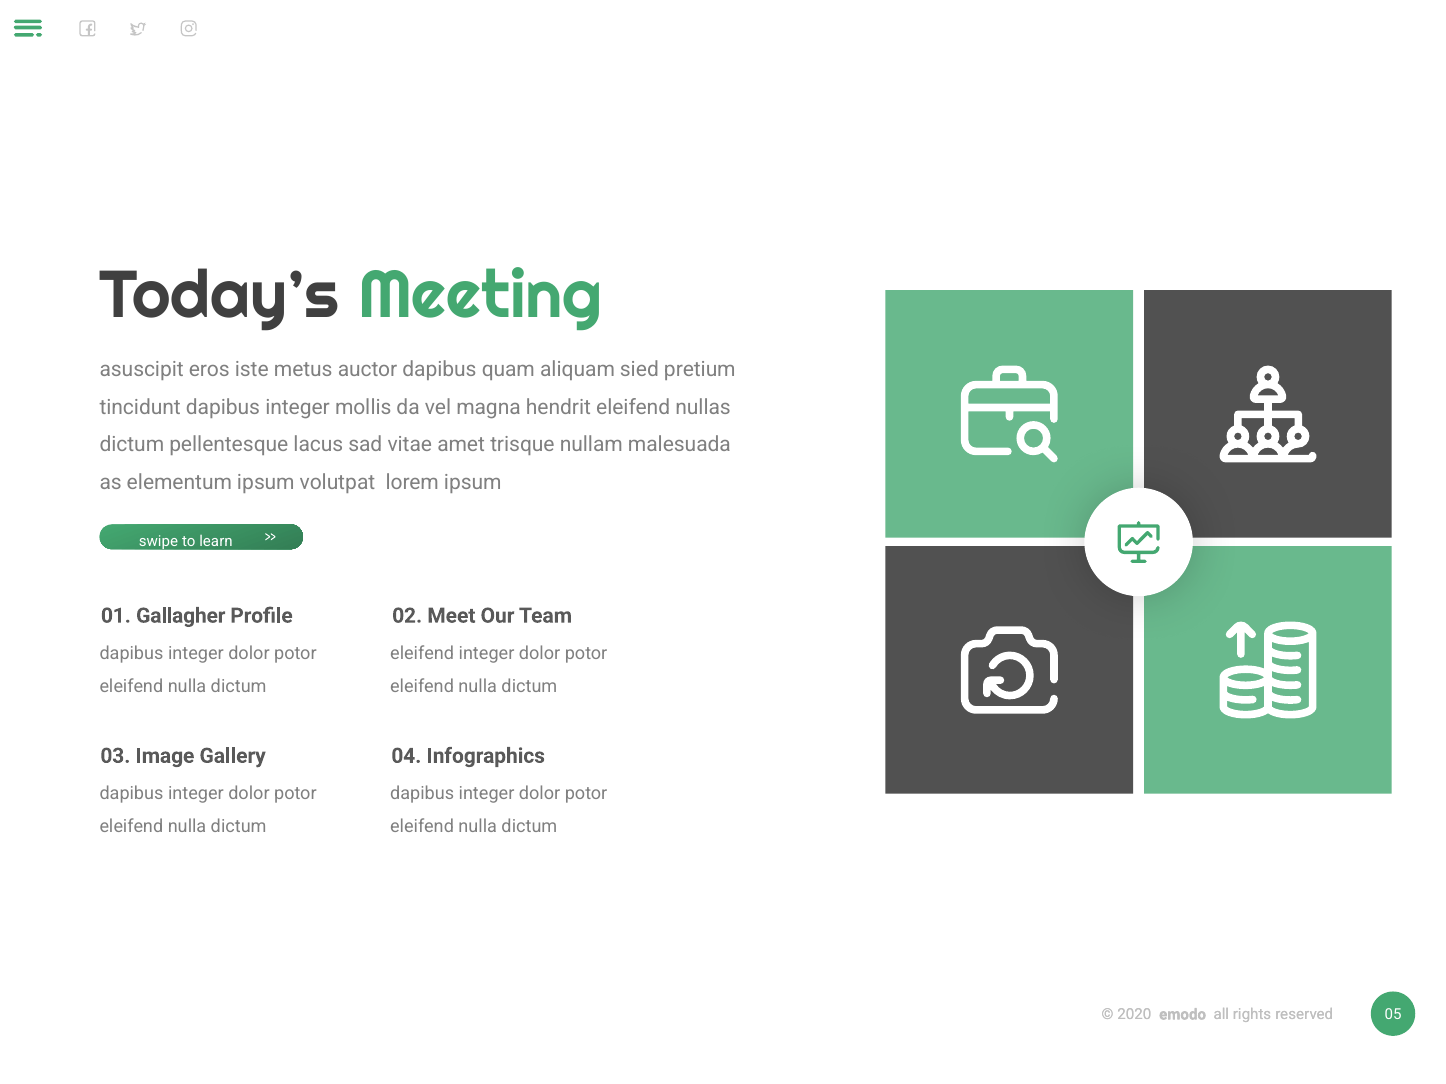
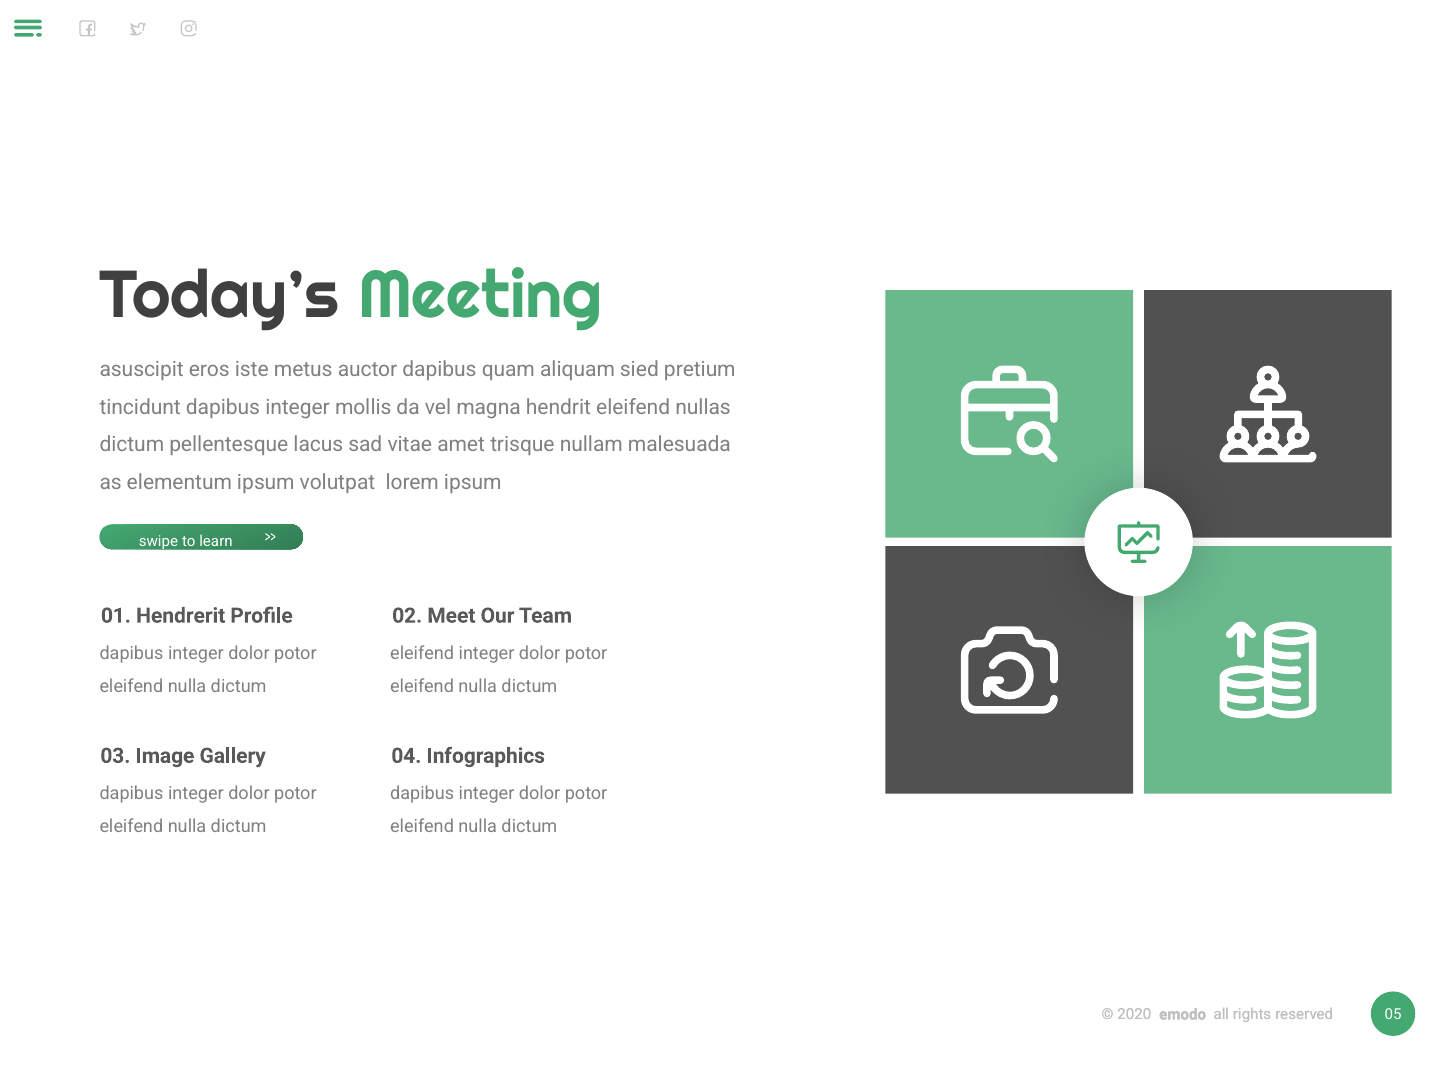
Gallagher: Gallagher -> Hendrerit (181, 616)
